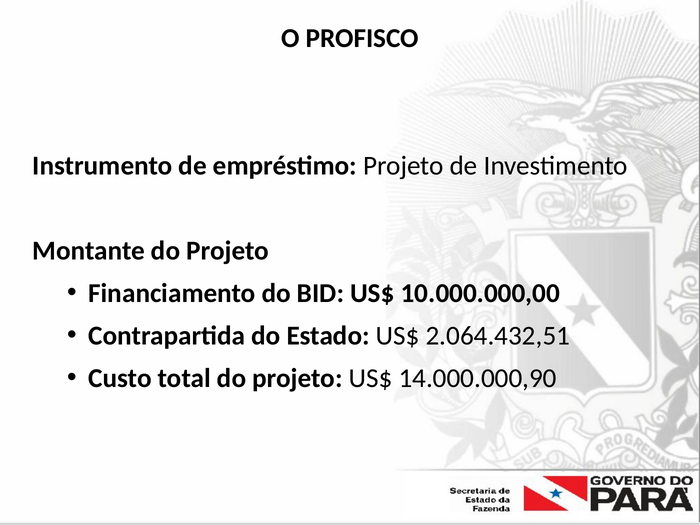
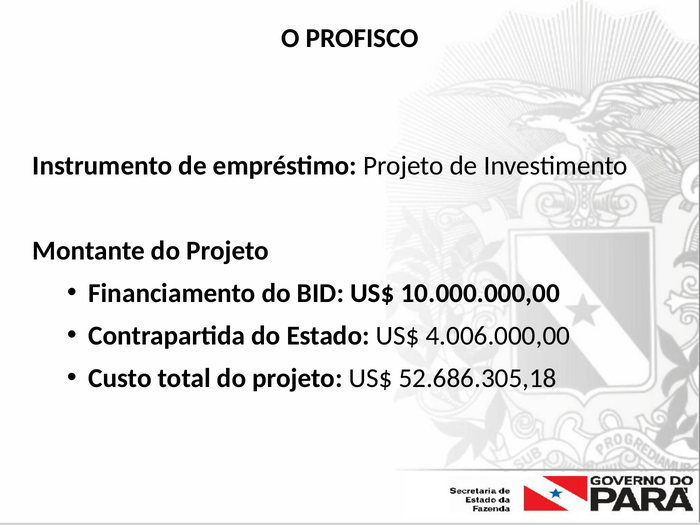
2.064.432,51: 2.064.432,51 -> 4.006.000,00 (498, 336)
14.000.000,90: 14.000.000,90 -> 52.686.305,18 (478, 378)
